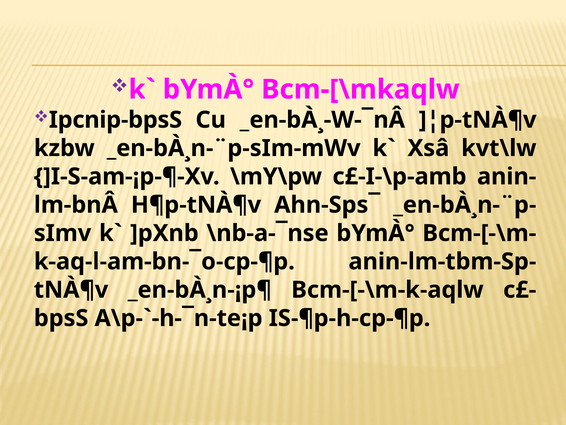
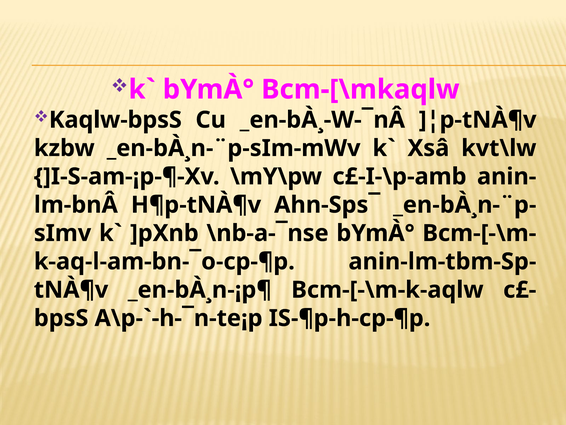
Ipcnip-bpsS: Ipcnip-bpsS -> Kaqlw-bpsS (115, 120)
